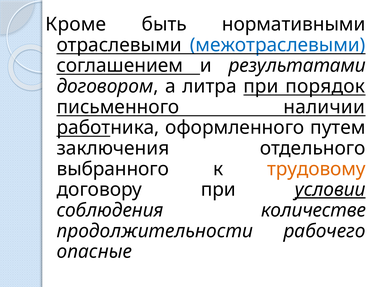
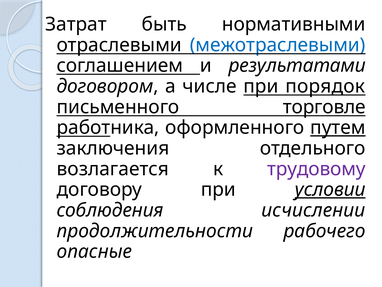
Кроме: Кроме -> Затрат (76, 24)
литра: литра -> числе (210, 86)
наличии: наличии -> торговле (324, 107)
путем underline: none -> present (338, 127)
выбранного: выбранного -> возлагается (113, 169)
трудовому colour: orange -> purple (316, 169)
количестве: количестве -> исчислении (313, 210)
